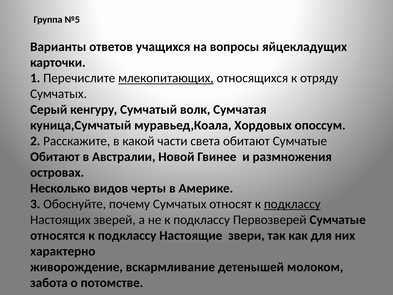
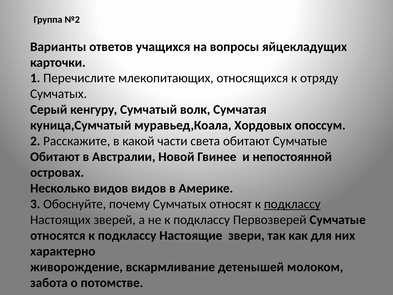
№5: №5 -> №2 (72, 20)
млекопитающих underline: present -> none (166, 78)
размножения: размножения -> непостоянной (292, 157)
видов черты: черты -> видов (149, 188)
